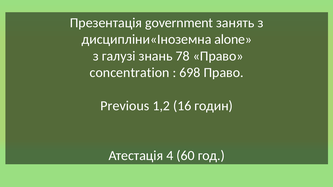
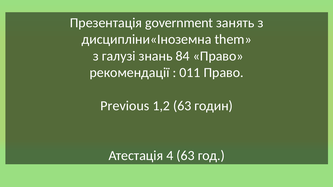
alone: alone -> them (233, 39)
78: 78 -> 84 (183, 56)
concentration: concentration -> рекомендації (130, 73)
698: 698 -> 011 (190, 73)
1,2 16: 16 -> 63 (182, 106)
4 60: 60 -> 63 (186, 156)
